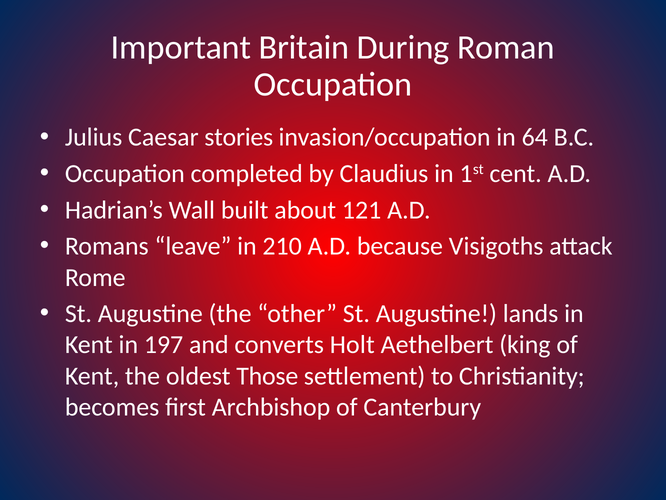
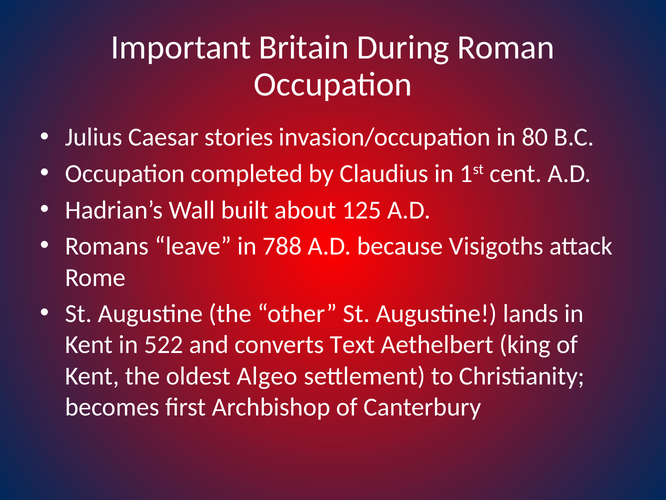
64: 64 -> 80 (535, 137)
121: 121 -> 125 (362, 210)
210: 210 -> 788 (282, 246)
197: 197 -> 522 (164, 345)
Holt: Holt -> Text (352, 345)
Those: Those -> Algeo (267, 376)
